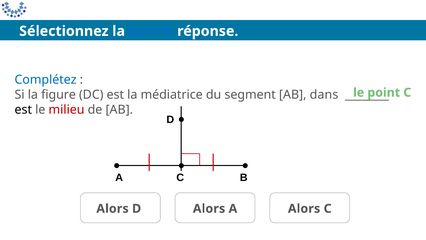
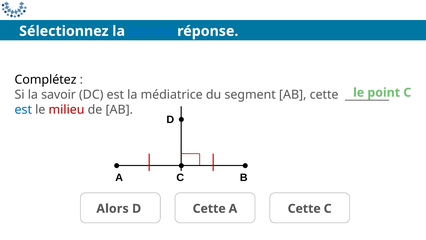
Complétez colour: blue -> black (46, 80)
figure: figure -> savoir (59, 95)
AB dans: dans -> cette (324, 95)
est colour: black -> blue (23, 110)
D Alors: Alors -> Cette (209, 208)
A Alors: Alors -> Cette (304, 208)
